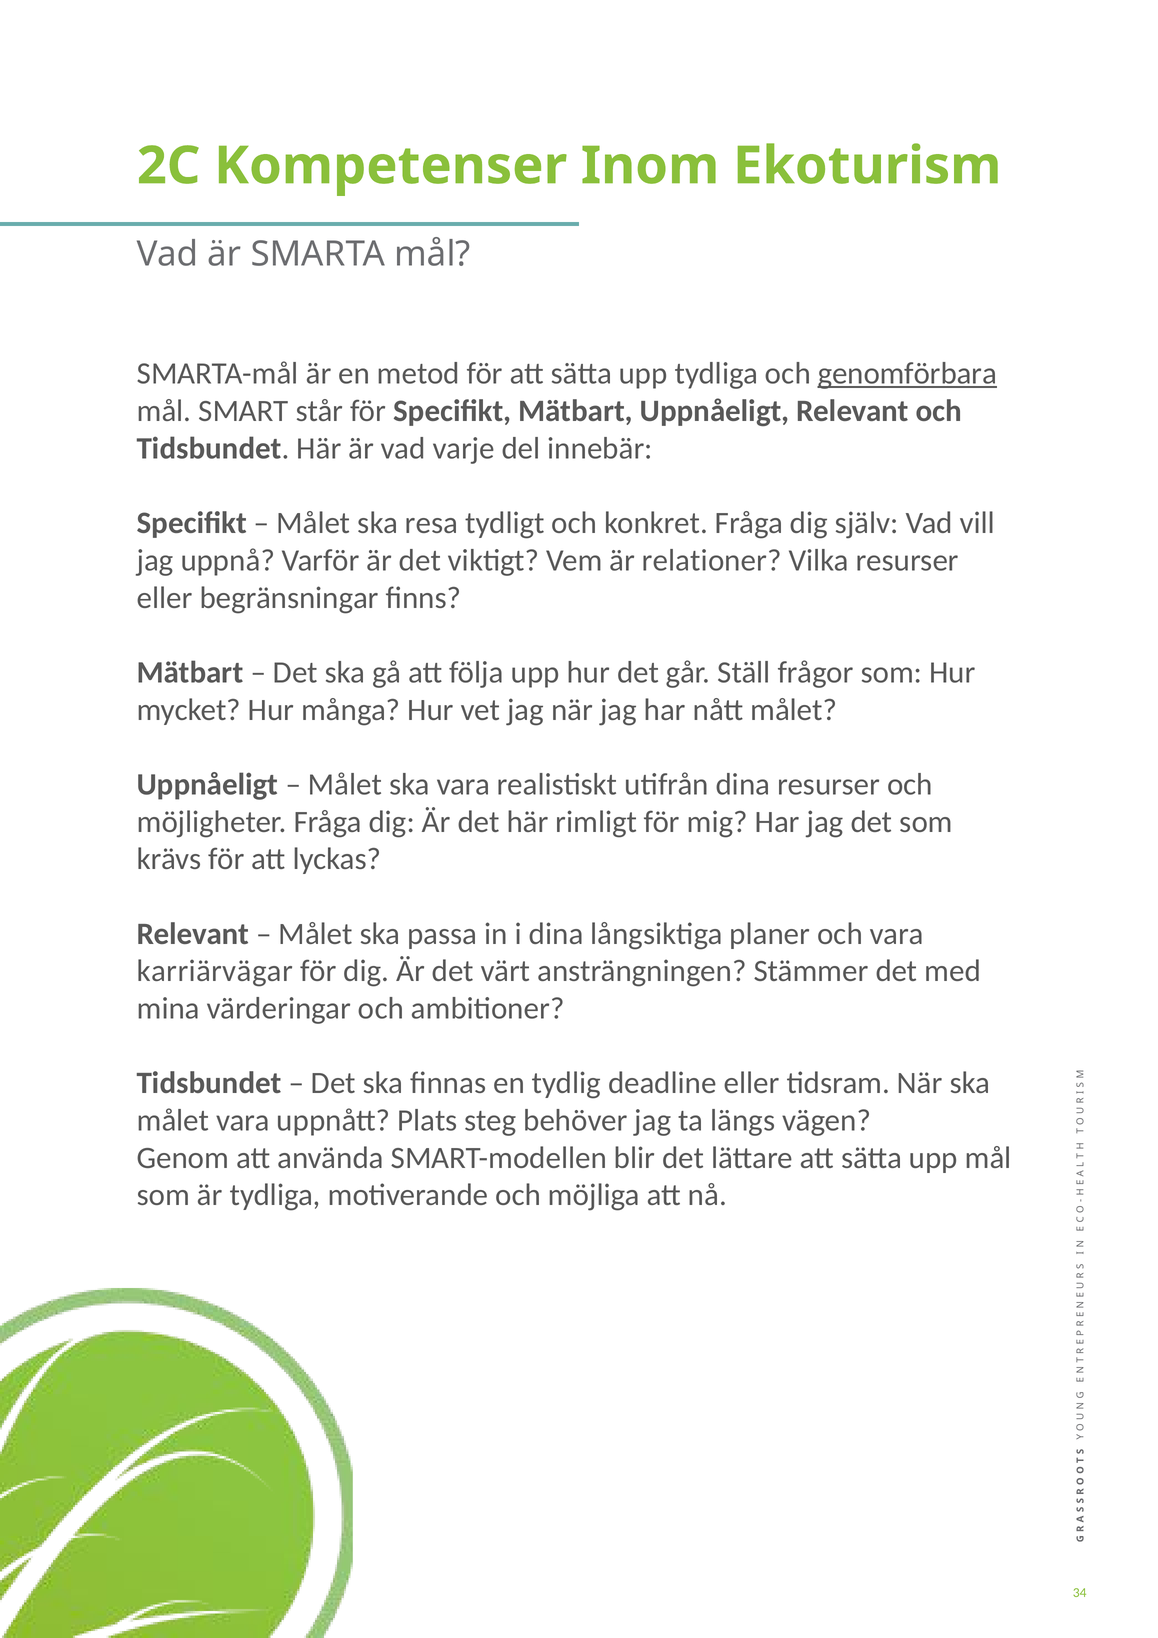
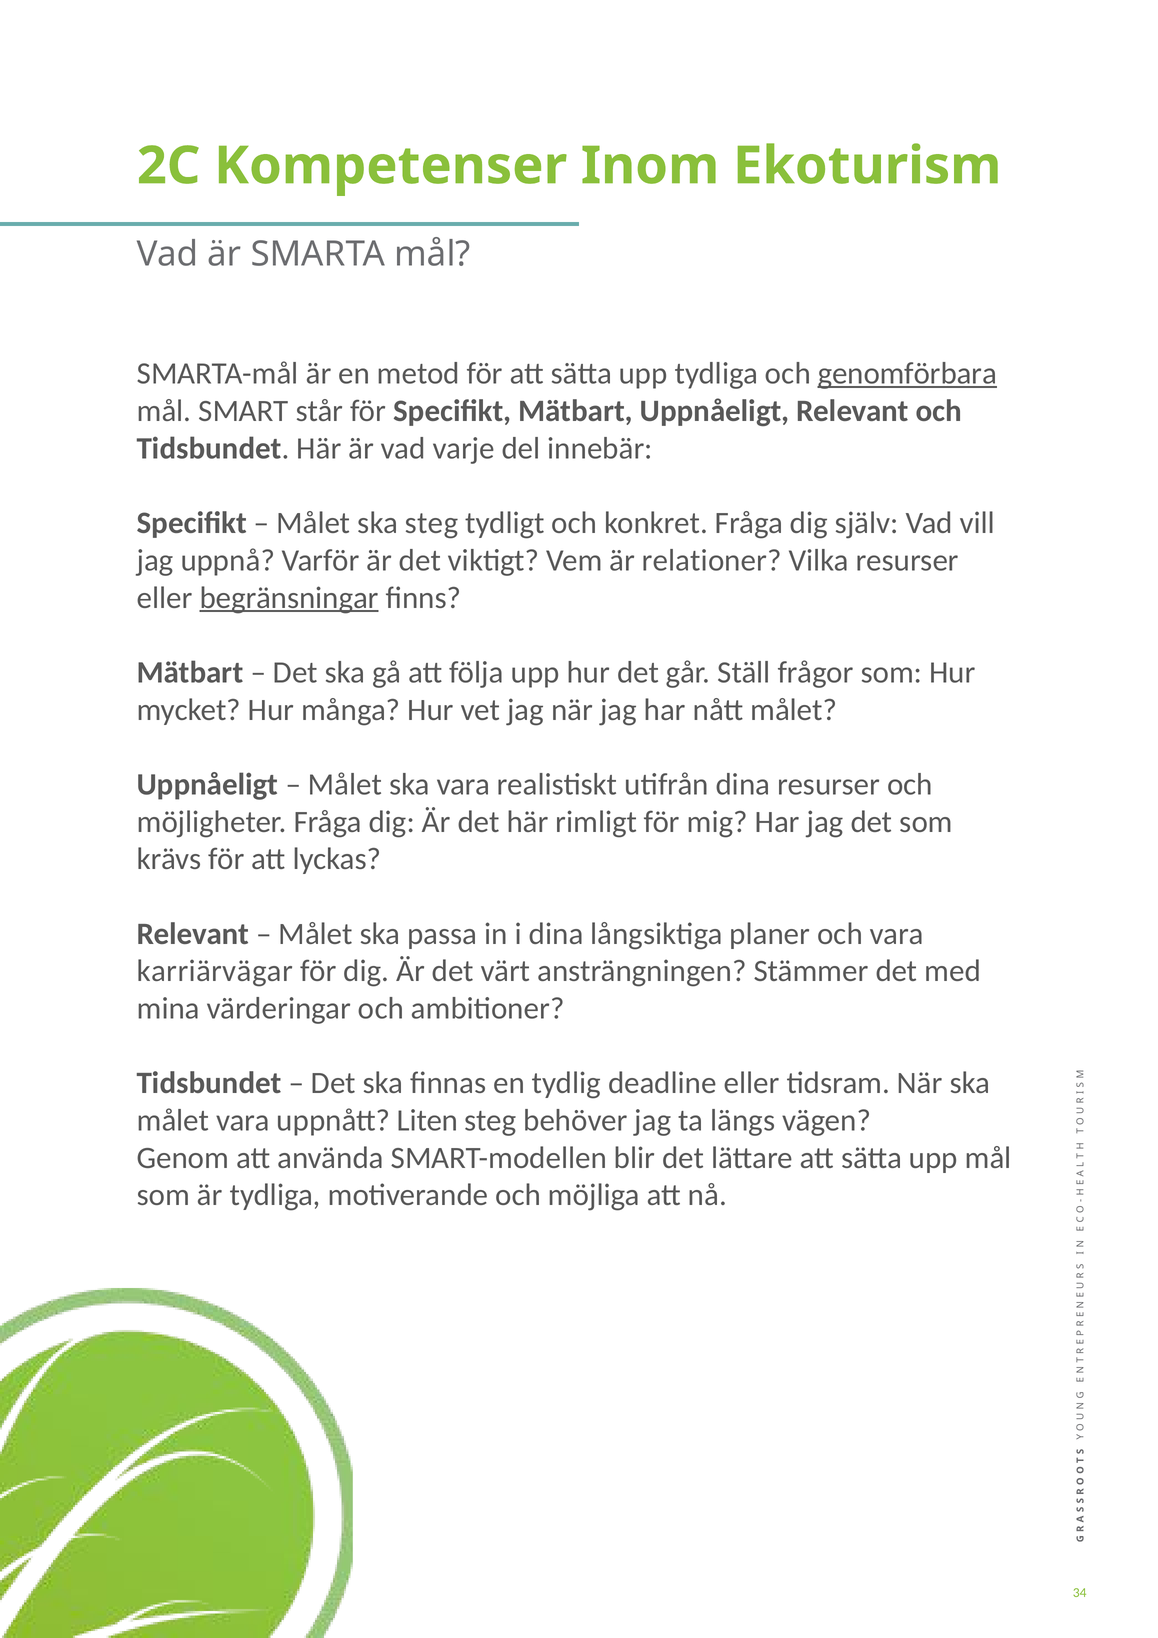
ska resa: resa -> steg (432, 523)
begränsningar underline: none -> present (289, 598)
Plats: Plats -> Liten (428, 1120)
